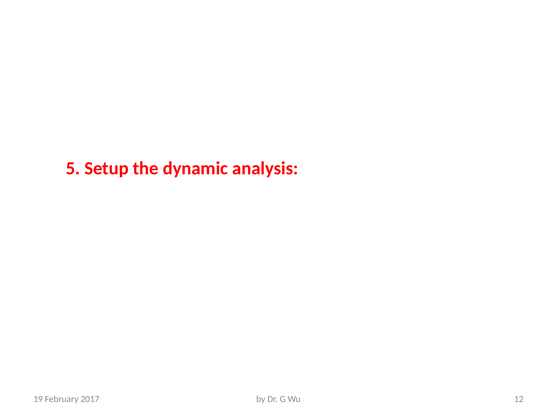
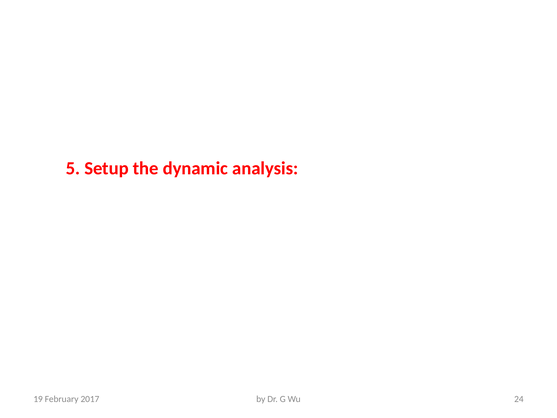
12: 12 -> 24 (519, 399)
